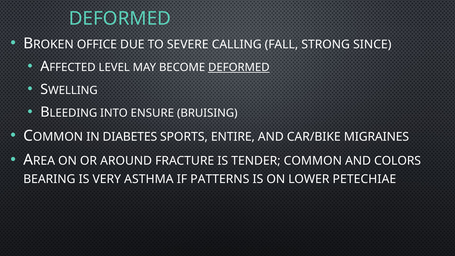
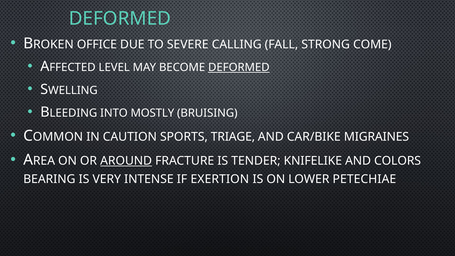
SINCE: SINCE -> COME (372, 44)
ENSURE: ENSURE -> MOSTLY (152, 113)
DIABETES: DIABETES -> CAUTION (130, 137)
ENTIRE: ENTIRE -> TRIAGE (233, 137)
AROUND underline: none -> present (126, 161)
COMMON: COMMON -> KNIFELIKE (313, 161)
ASTHMA: ASTHMA -> INTENSE (149, 179)
PATTERNS: PATTERNS -> EXERTION (220, 179)
